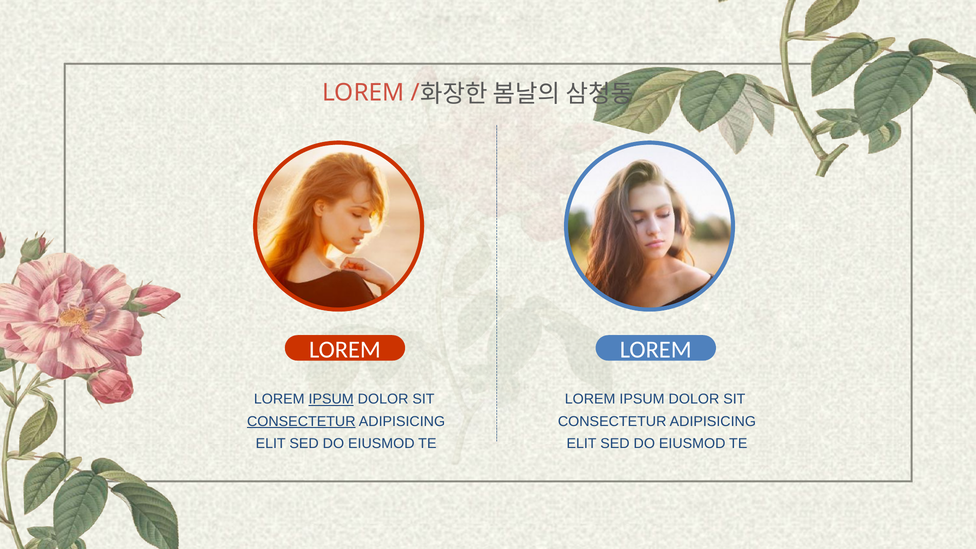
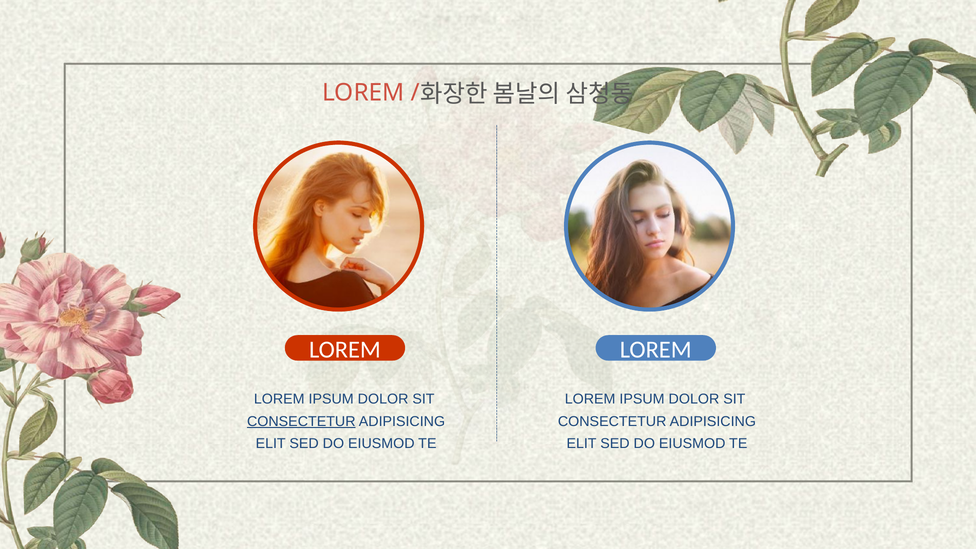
IPSUM underline: present -> none (331, 399)
